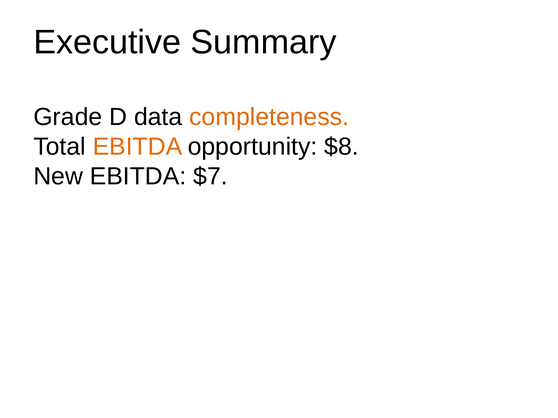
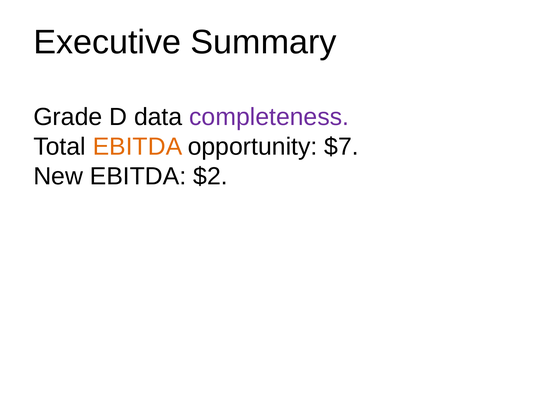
completeness colour: orange -> purple (269, 117)
$8: $8 -> $7 (341, 147)
$7: $7 -> $2 (211, 177)
